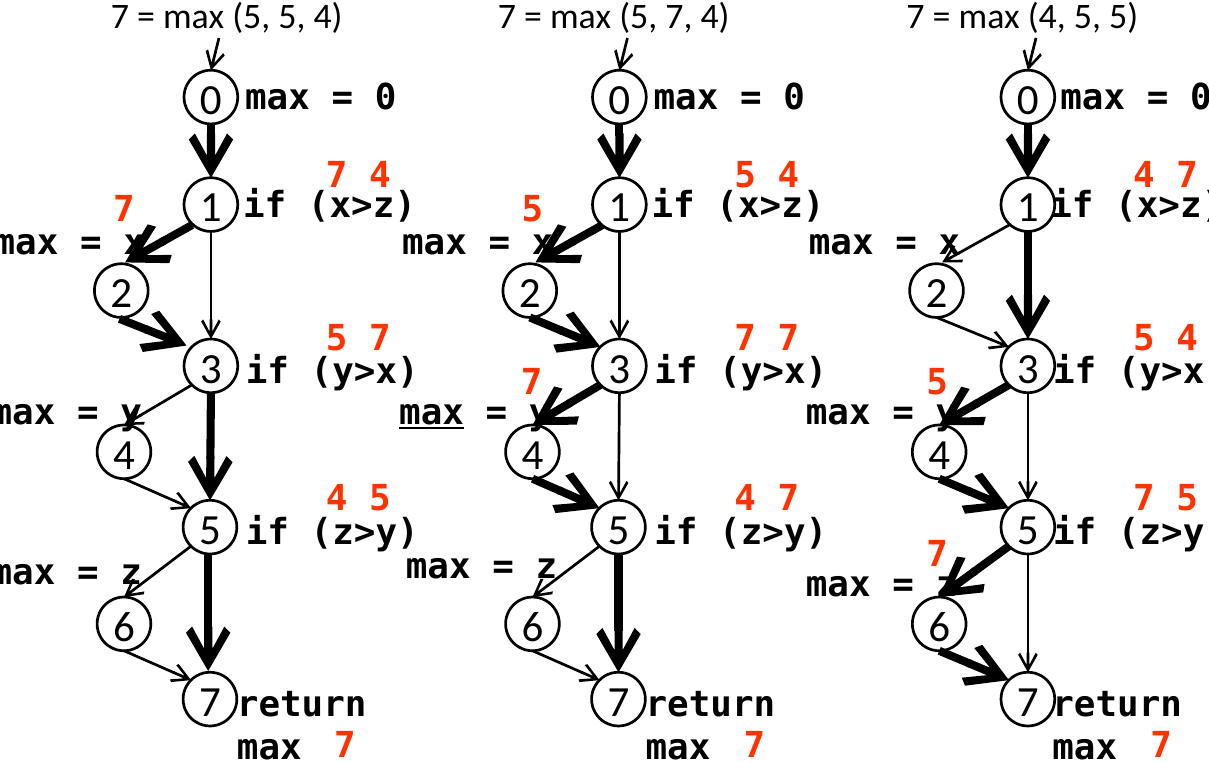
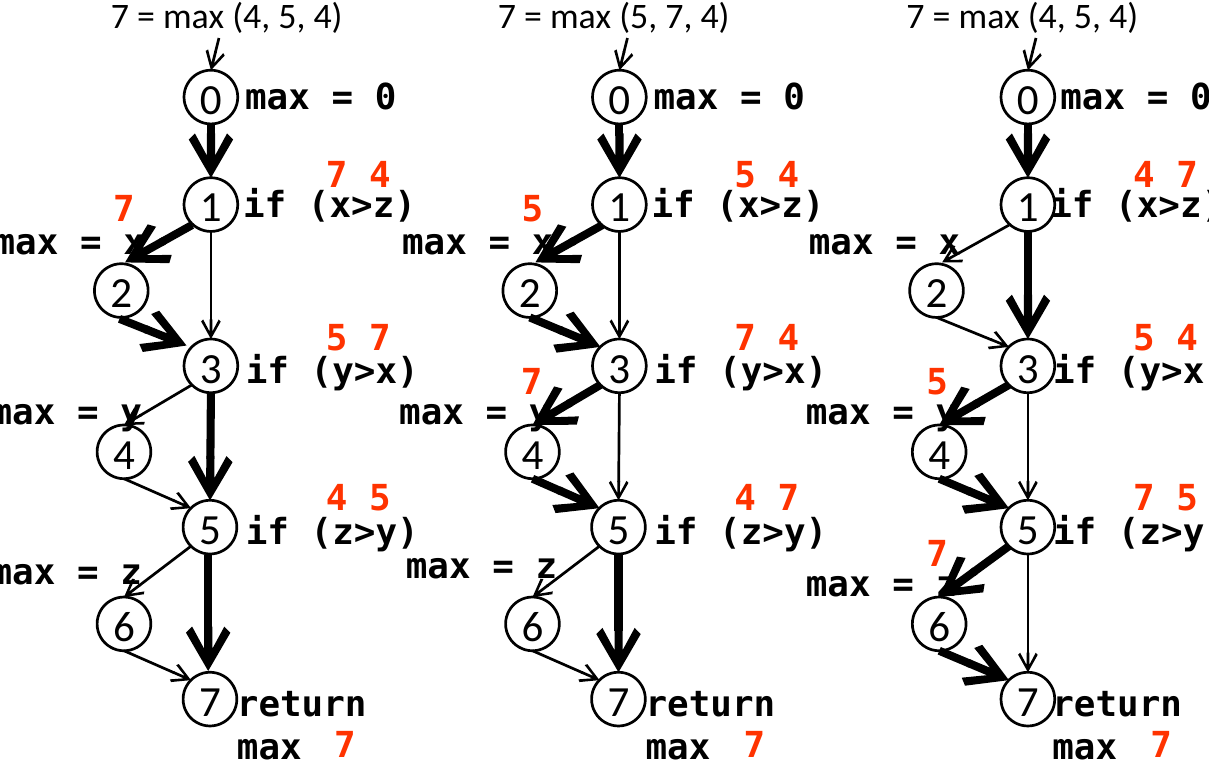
5: 5 -> 4 (251, 17)
5: 5 -> 4 (1124, 17)
7: 7 -> 4 (788, 339)
max underline: present -> none (432, 412)
